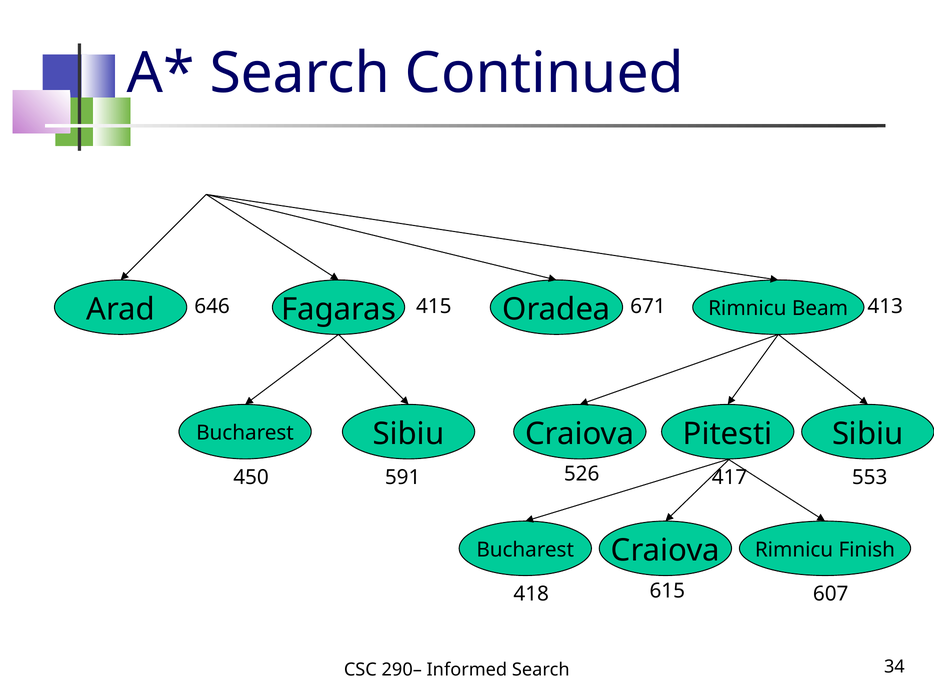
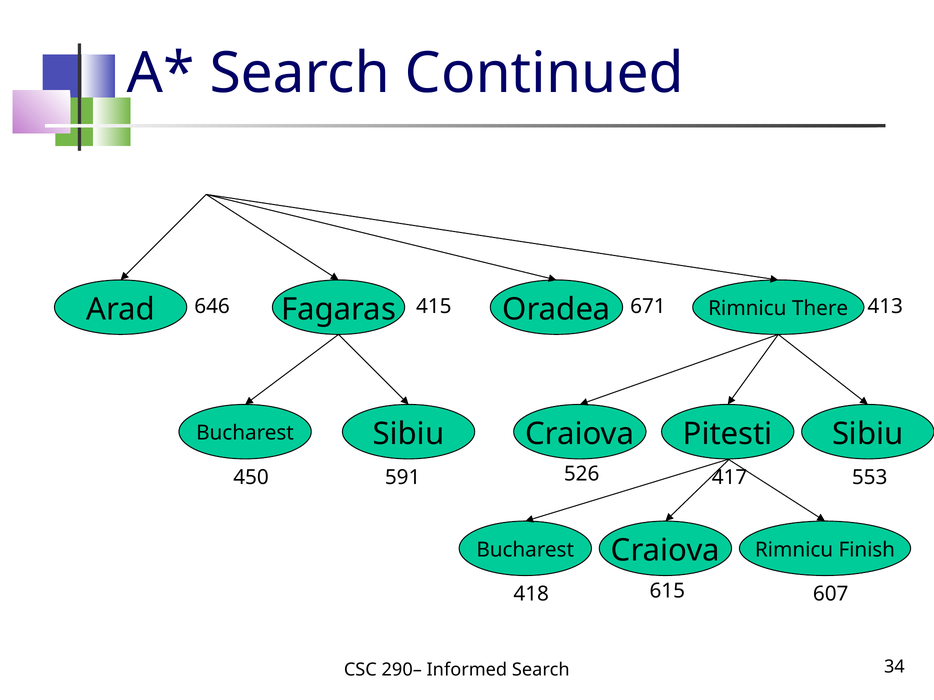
Beam: Beam -> There (820, 309)
